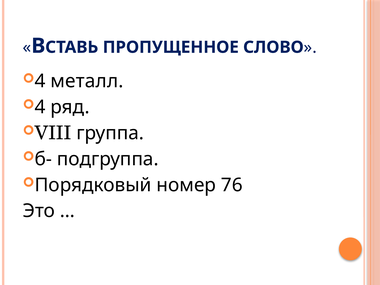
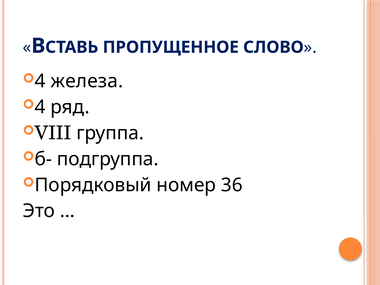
металл: металл -> железа (87, 81)
76: 76 -> 36 (232, 185)
